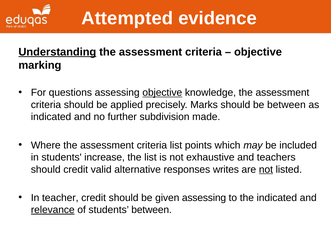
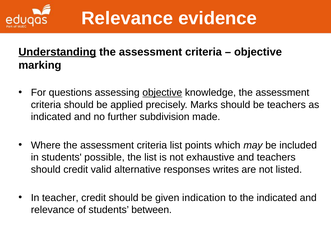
Attempted: Attempted -> Relevance (127, 18)
be between: between -> teachers (286, 105)
increase: increase -> possible (104, 157)
not underline: present -> none (266, 170)
given assessing: assessing -> indication (204, 198)
relevance underline: present -> none (53, 210)
